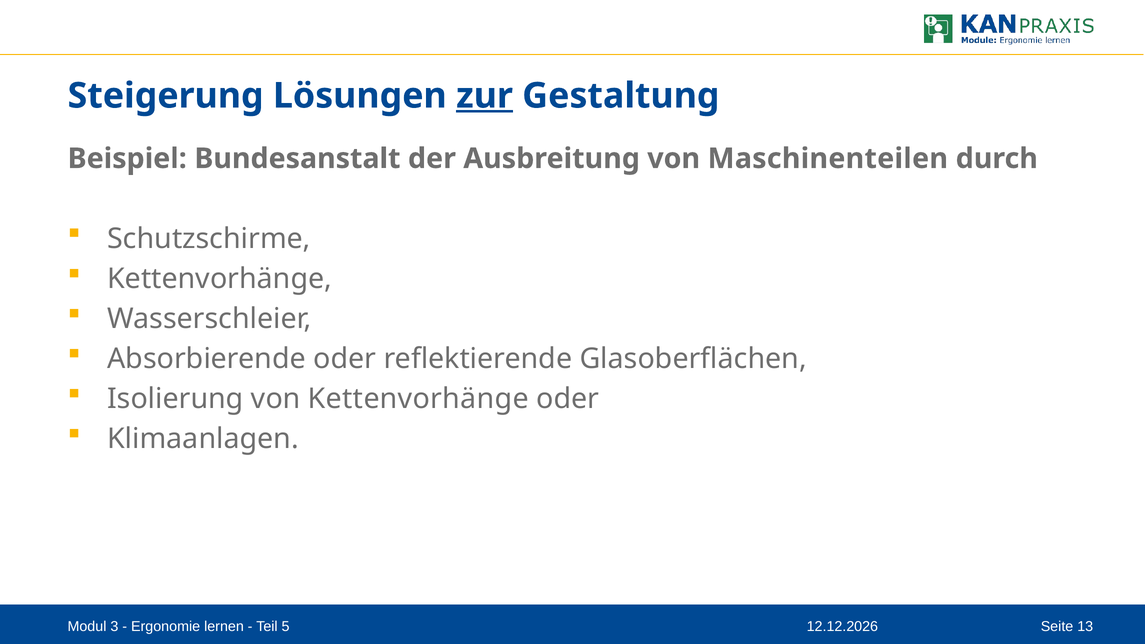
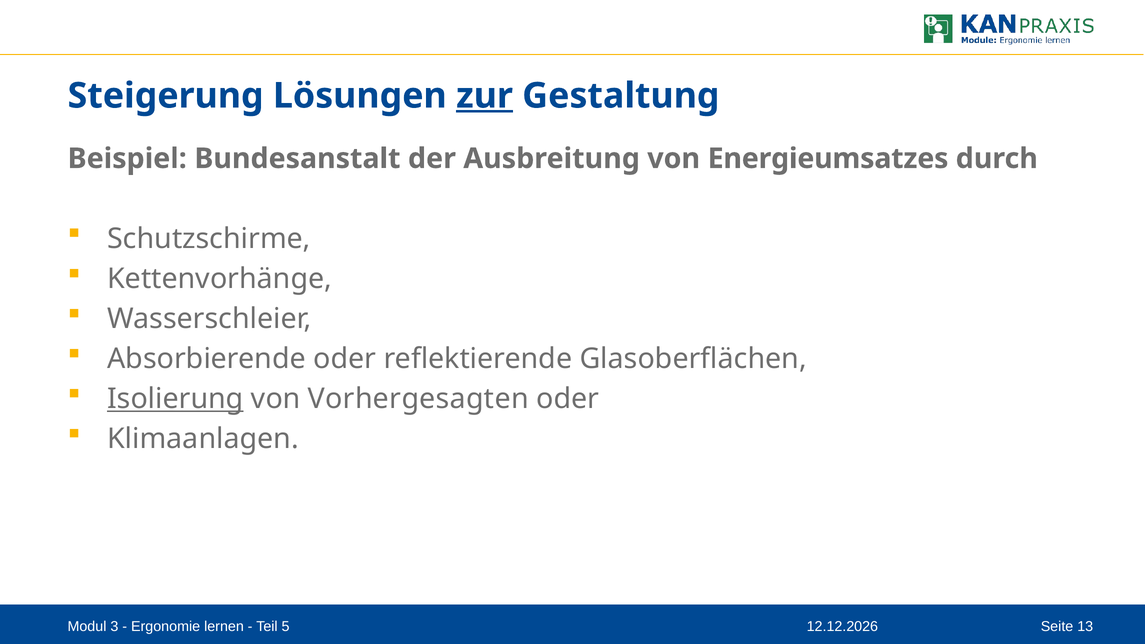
Maschinenteilen: Maschinenteilen -> Energieumsatzes (828, 159)
Isolierung underline: none -> present (175, 399)
von Kettenvorhänge: Kettenvorhänge -> Vorhergesagten (418, 399)
